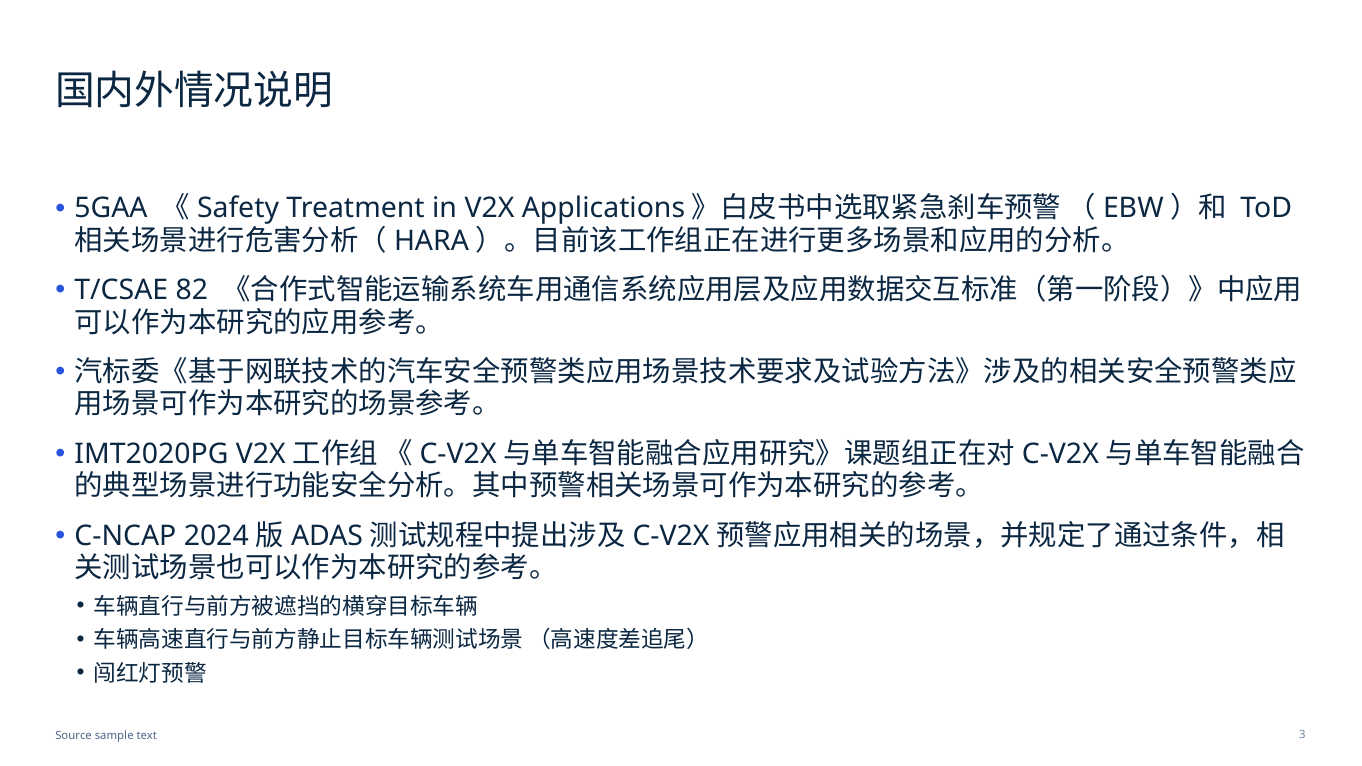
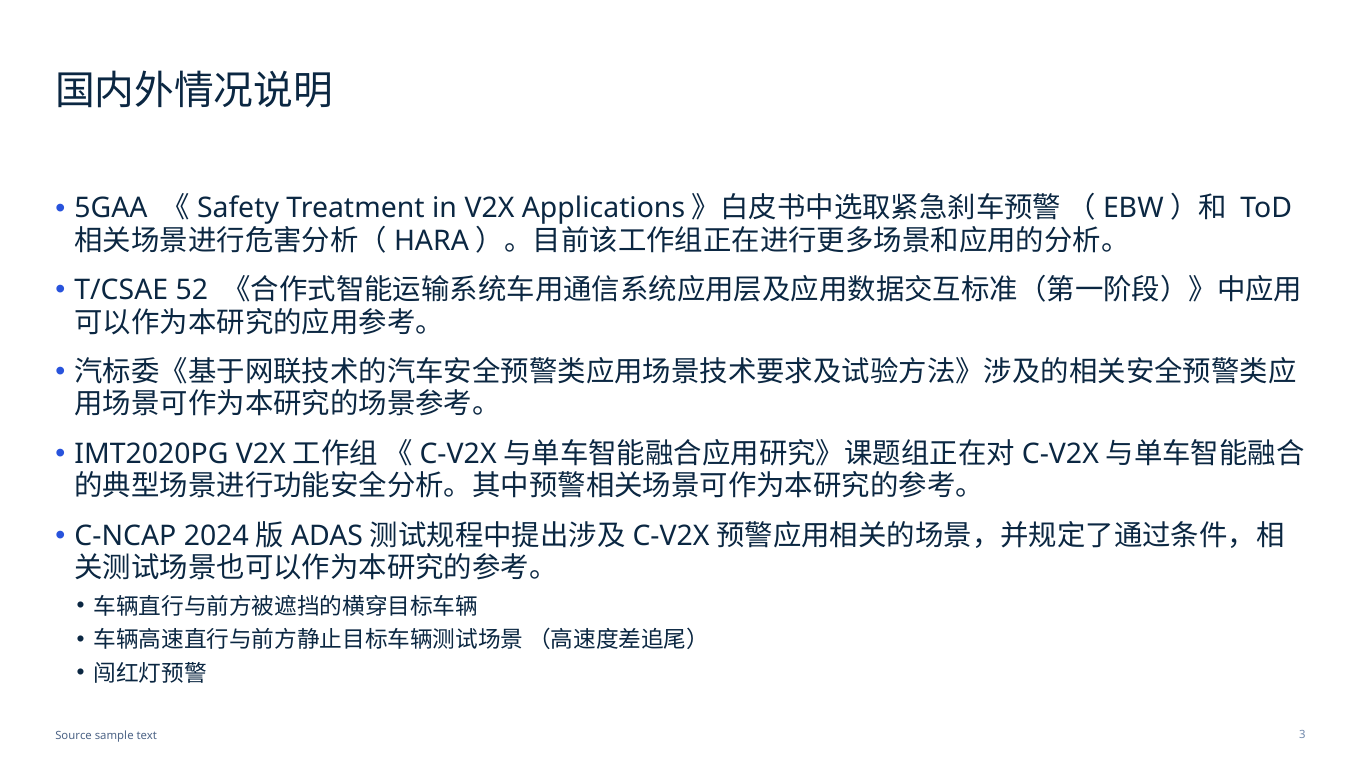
82: 82 -> 52 (192, 290)
